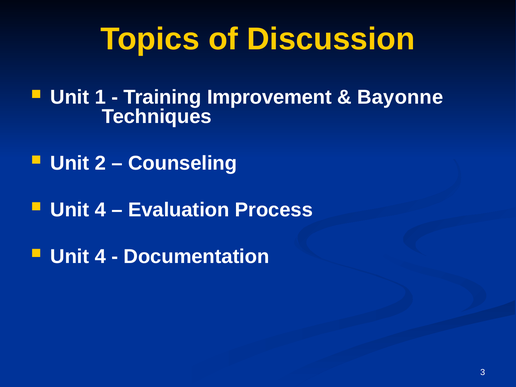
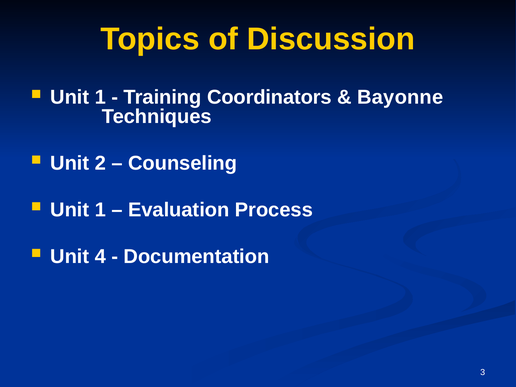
Improvement: Improvement -> Coordinators (269, 97)
4: 4 -> 1 (100, 210)
